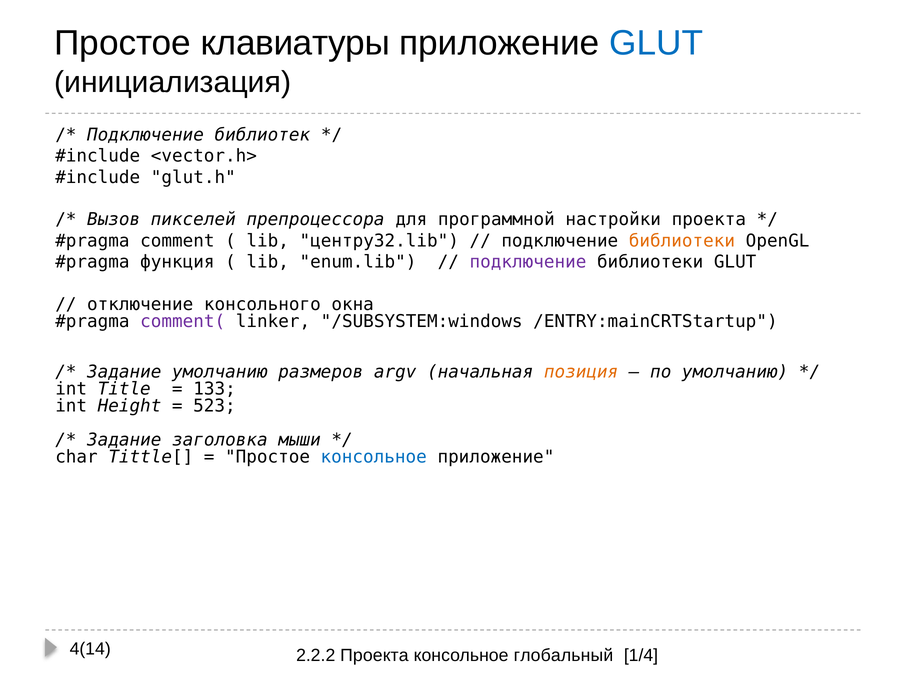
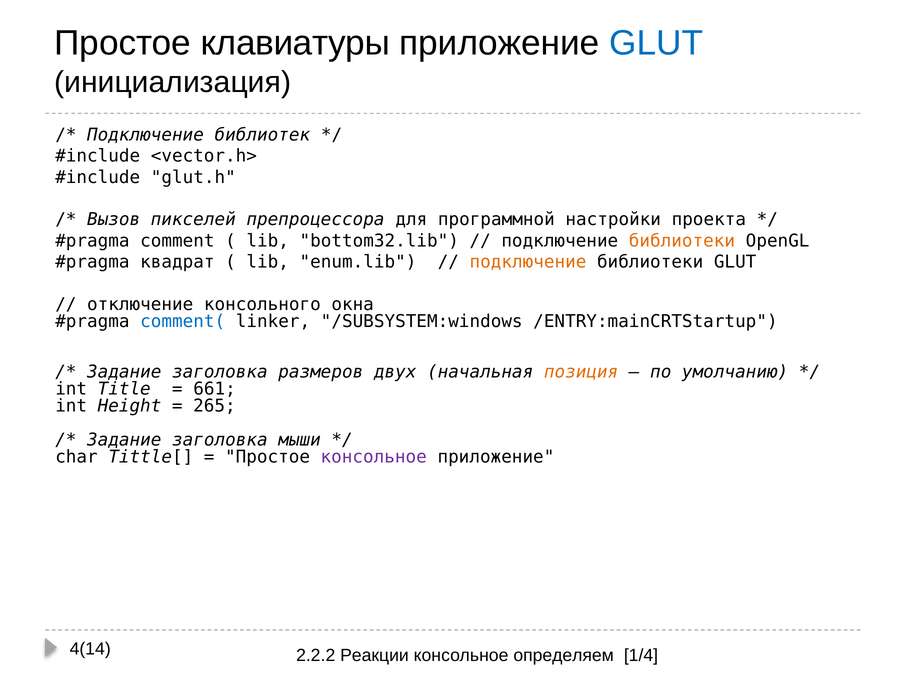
центру32.lib: центру32.lib -> bottom32.lib (379, 241)
функция: функция -> квадрат (177, 262)
подключение colour: purple -> orange (528, 262)
comment( colour: purple -> blue (183, 321)
умолчанию: умолчанию -> заголовка (220, 372)
argv: argv -> двух (395, 372)
133: 133 -> 661 (215, 389)
523: 523 -> 265 (214, 406)
консольное colour: blue -> purple (374, 456)
2.2.2 Проекта: Проекта -> Реакции (374, 655)
глобальный: глобальный -> определяем (564, 655)
